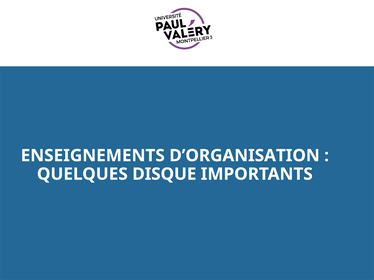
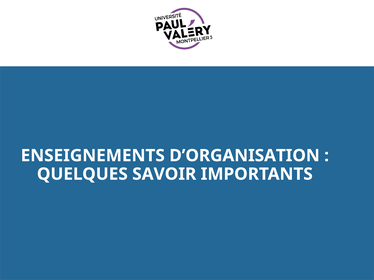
DISQUE: DISQUE -> SAVOIR (164, 174)
